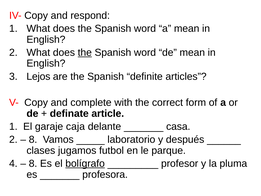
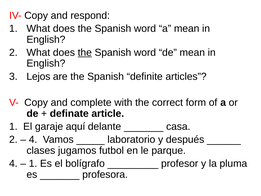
caja: caja -> aquí (76, 126)
8: 8 -> 4 (33, 139)
8: 8 -> 1 (33, 163)
bolígrafo underline: present -> none (85, 163)
